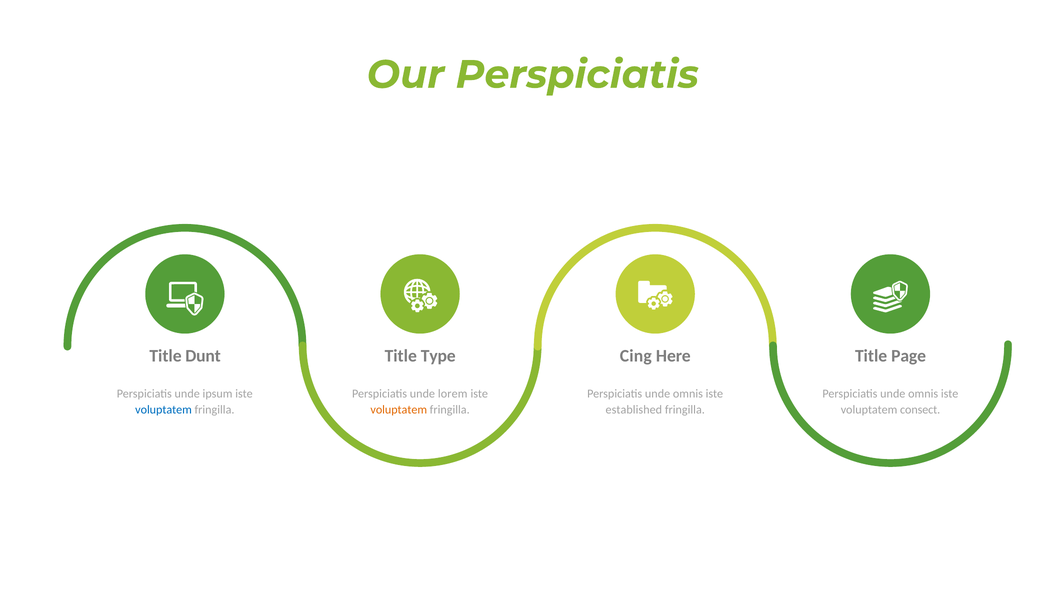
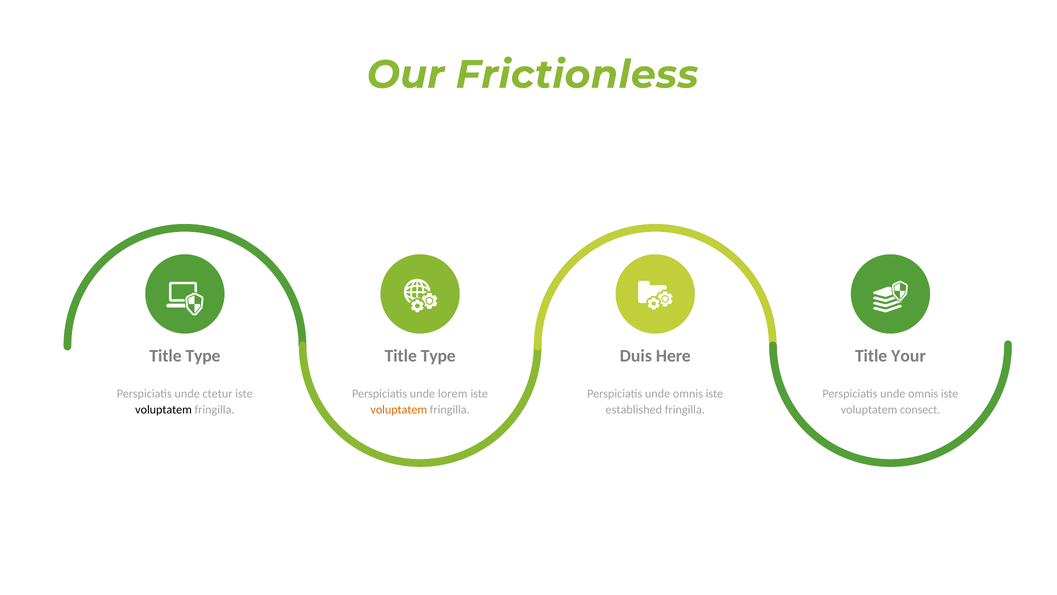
Our Perspiciatis: Perspiciatis -> Frictionless (577, 75)
Dunt: Dunt -> Type (203, 356)
Cing: Cing -> Duis (636, 356)
Page: Page -> Your (908, 356)
ipsum: ipsum -> ctetur (218, 394)
voluptatem colour: blue -> black (164, 410)
